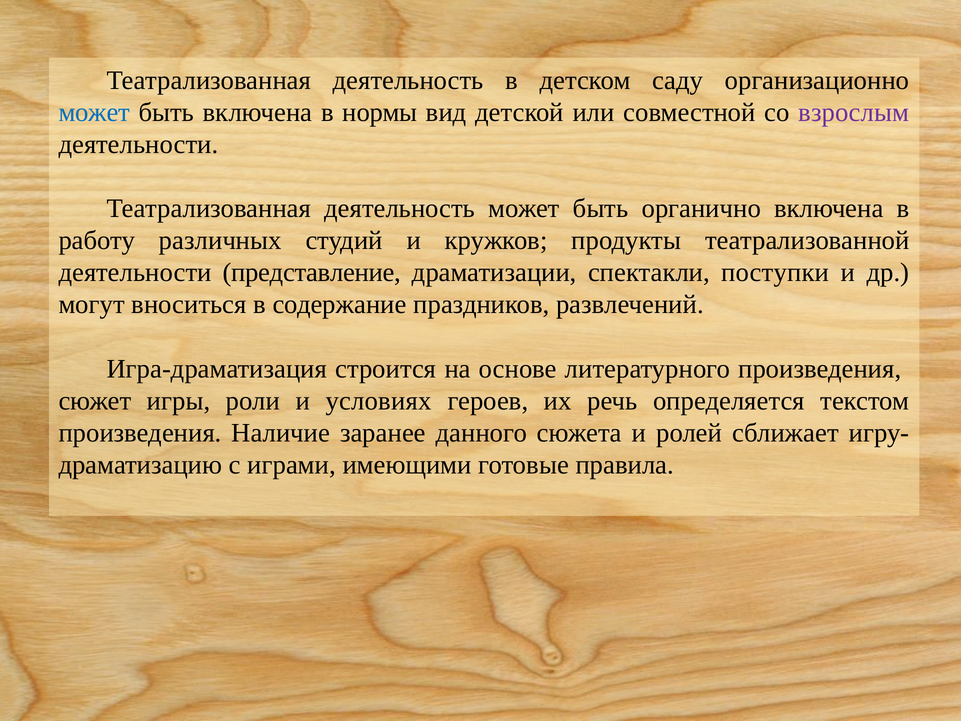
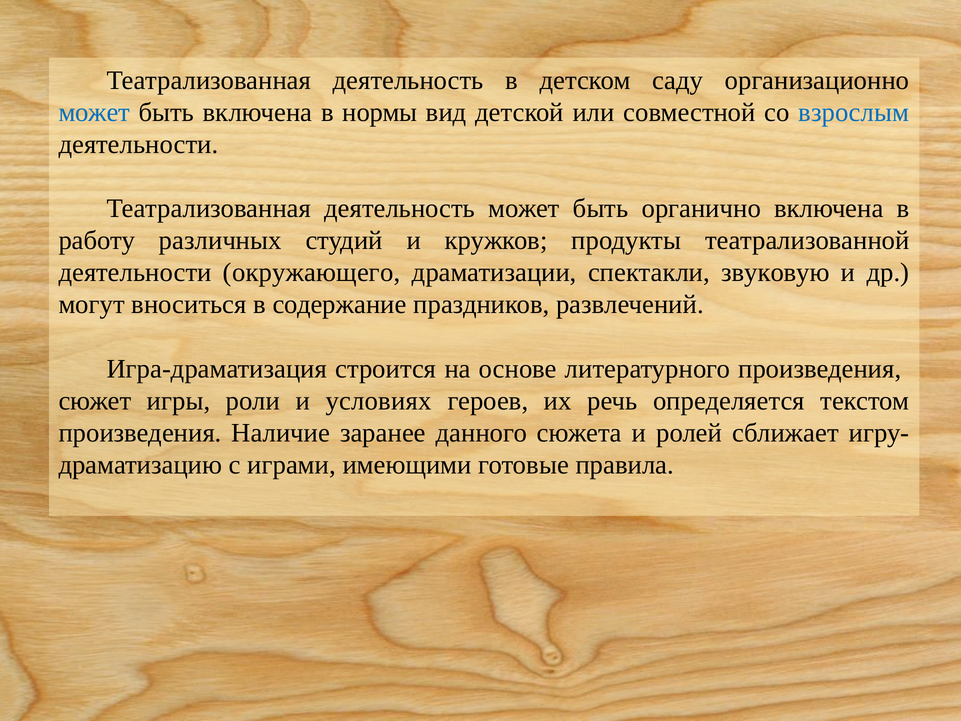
взрослым colour: purple -> blue (854, 112)
представление: представление -> окружающего (312, 273)
поступки: поступки -> звуковую (775, 273)
